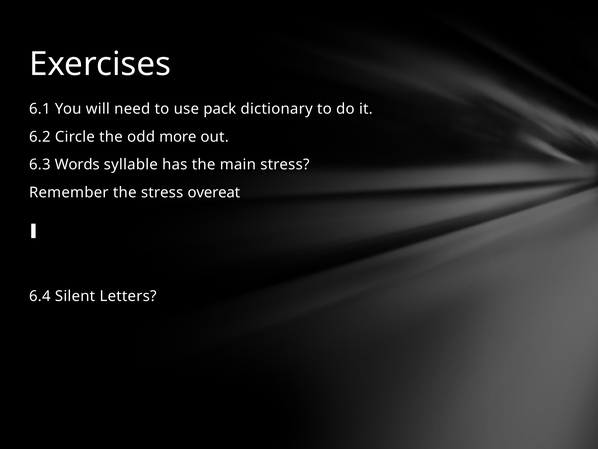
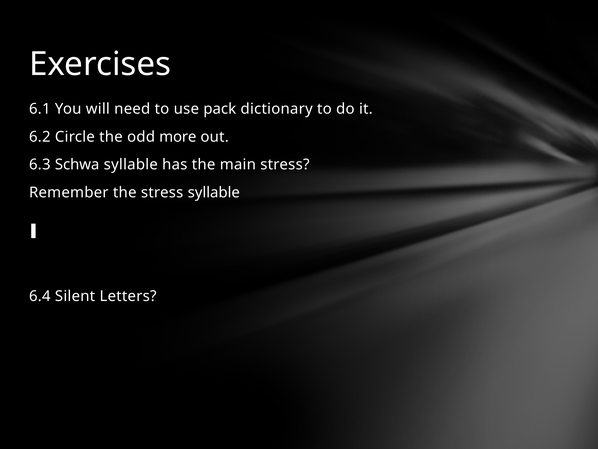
Words: Words -> Schwa (77, 164)
stress overeat: overeat -> syllable (214, 192)
